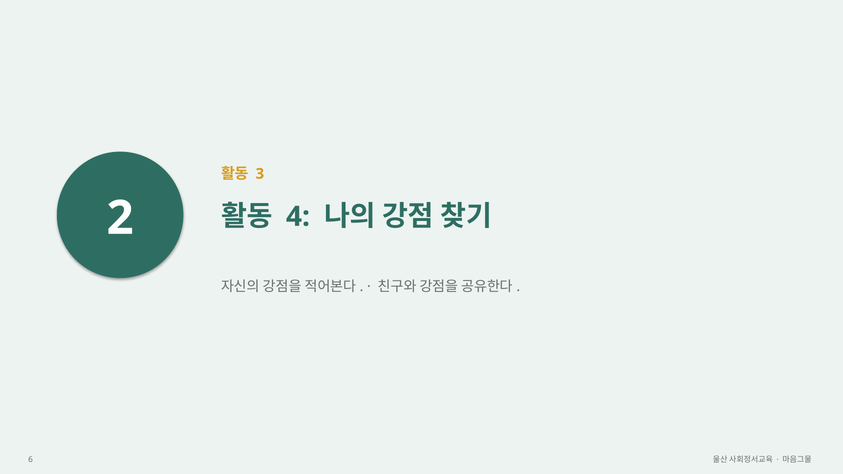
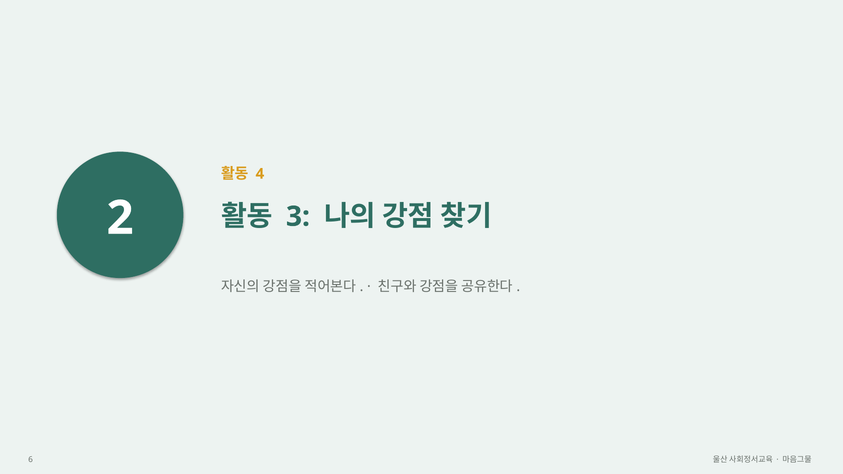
3: 3 -> 4 (260, 174)
4: 4 -> 3 (298, 217)
